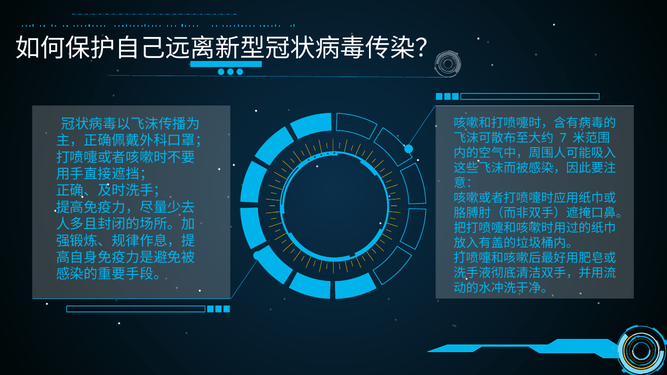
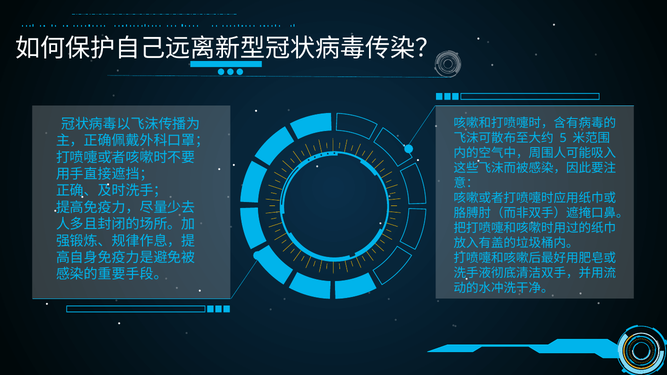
7: 7 -> 5 (563, 138)
